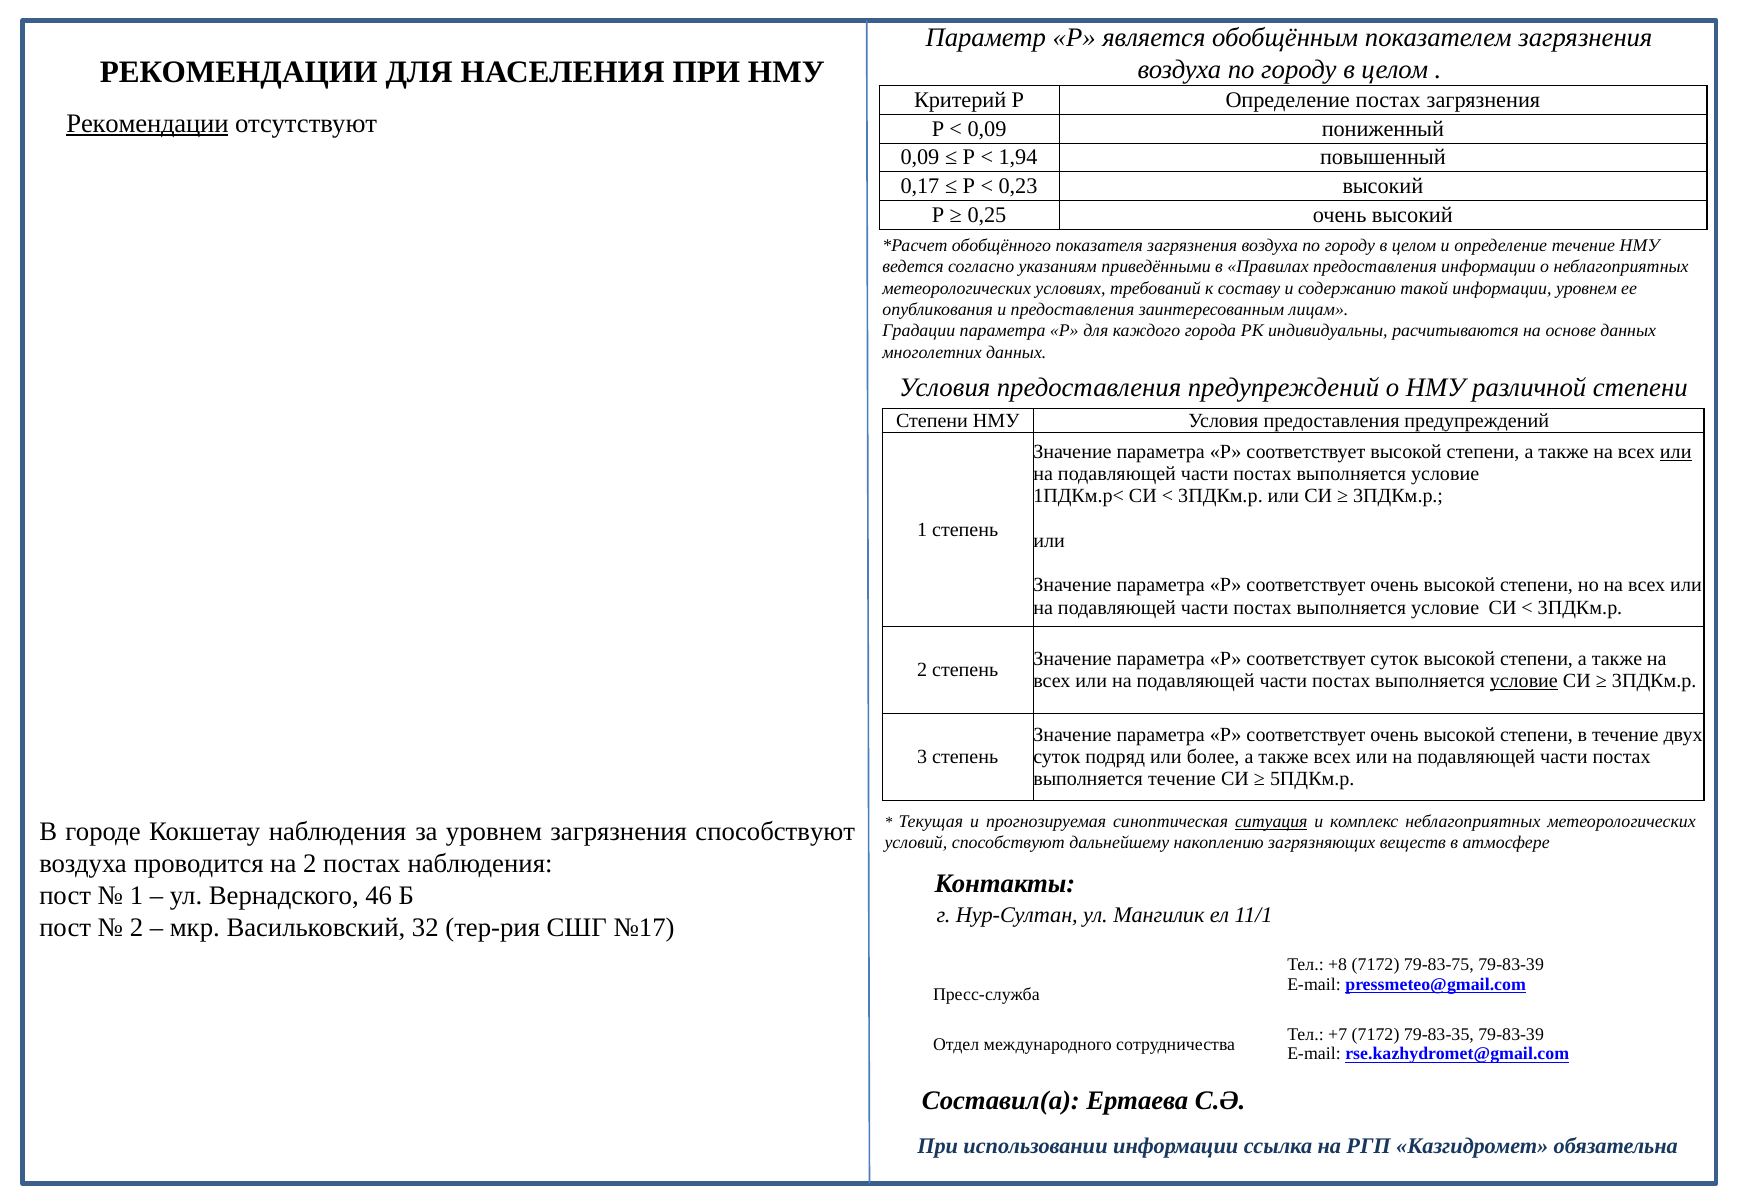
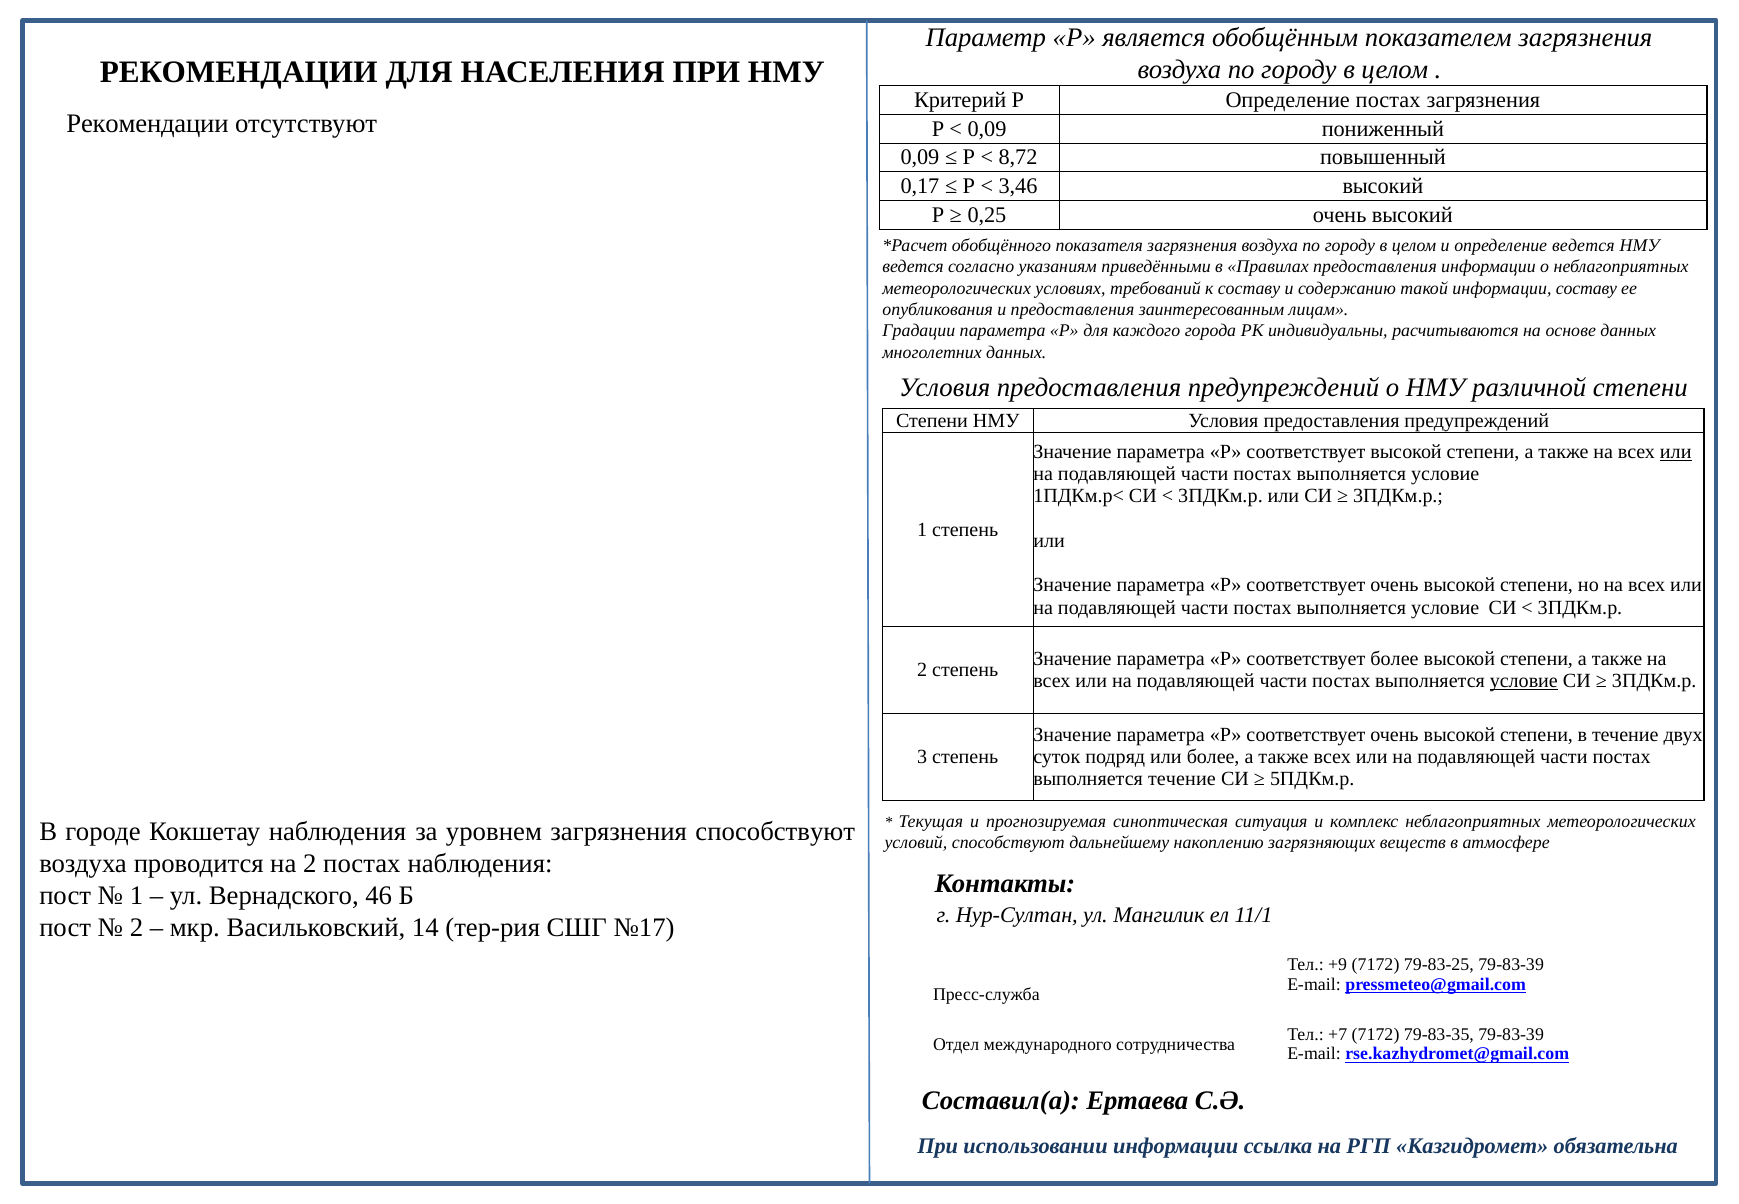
Рекомендации underline: present -> none (148, 123)
1,94: 1,94 -> 8,72 (1018, 157)
0,23: 0,23 -> 3,46 (1018, 186)
определение течение: течение -> ведется (1583, 246)
информации уровнем: уровнем -> составу (1586, 288)
соответствует суток: суток -> более (1395, 659)
ситуация underline: present -> none (1271, 821)
32: 32 -> 14 (425, 928)
+8: +8 -> +9 (1338, 965)
79-83-75: 79-83-75 -> 79-83-25 (1439, 965)
